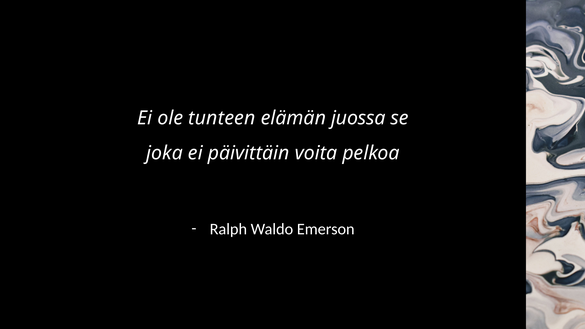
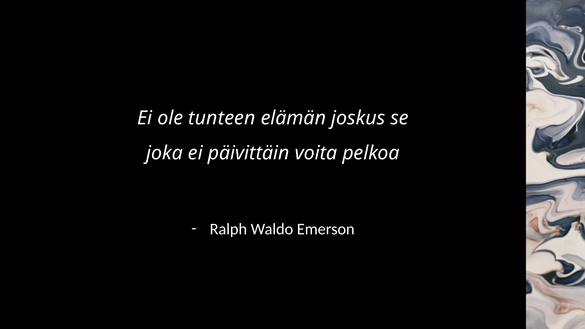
juossa: juossa -> joskus (358, 118)
